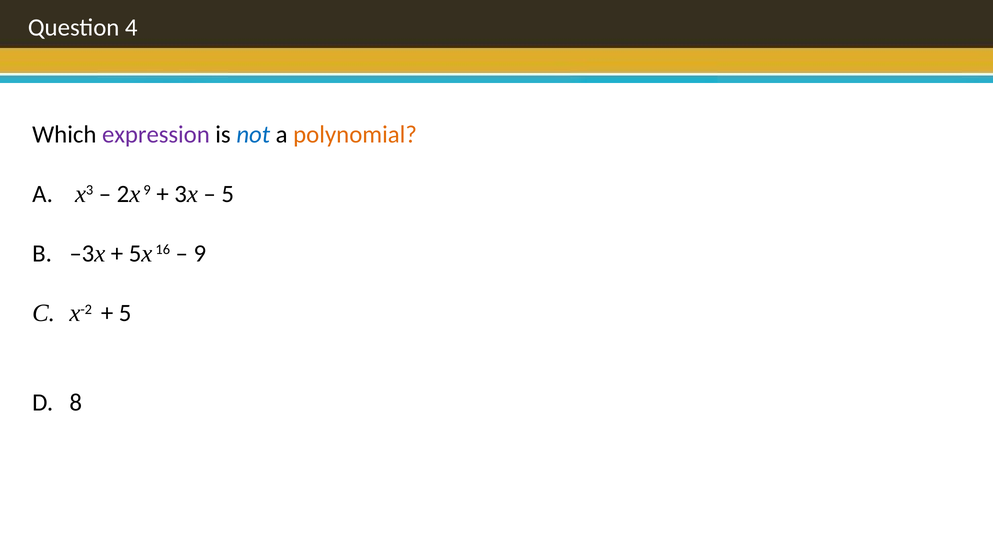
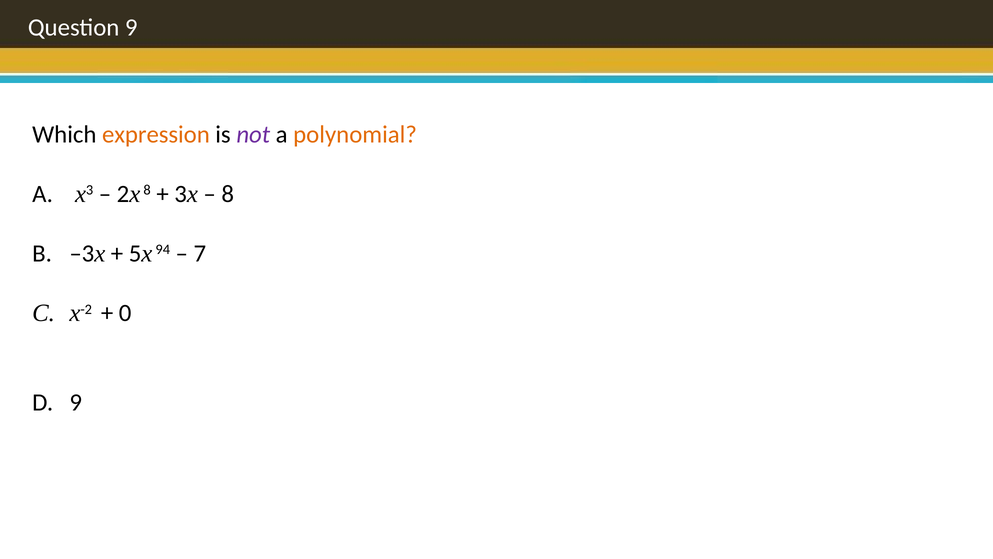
Question 4: 4 -> 9 (131, 28)
expression colour: purple -> orange (156, 134)
not colour: blue -> purple (253, 134)
2x 9: 9 -> 8 (147, 190)
5: 5 -> 8 (228, 194)
16: 16 -> 94 (163, 249)
9: 9 -> 7 (200, 253)
5: 5 -> 0 (125, 313)
8: 8 -> 9 (76, 402)
